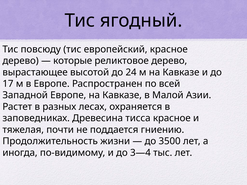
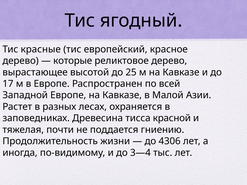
повсюду: повсюду -> красные (41, 49)
24: 24 -> 25 (131, 72)
тисса красное: красное -> красной (172, 118)
3500: 3500 -> 4306 (170, 141)
